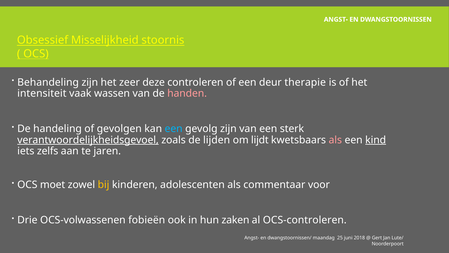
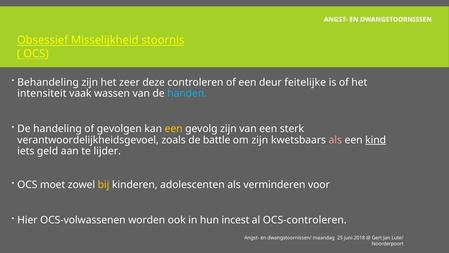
therapie: therapie -> feitelijke (305, 82)
handen colour: pink -> light blue (187, 93)
een colour: light blue -> yellow (174, 129)
verantwoordelijkheidsgevoel underline: present -> none (88, 140)
lijden: lijden -> battle (217, 140)
om lijdt: lijdt -> zijn (260, 140)
zelfs: zelfs -> geld (48, 151)
jaren: jaren -> lijder (107, 151)
commentaar: commentaar -> verminderen (274, 184)
Drie: Drie -> Hier (27, 220)
fobieën: fobieën -> worden (147, 220)
zaken: zaken -> incest (235, 220)
